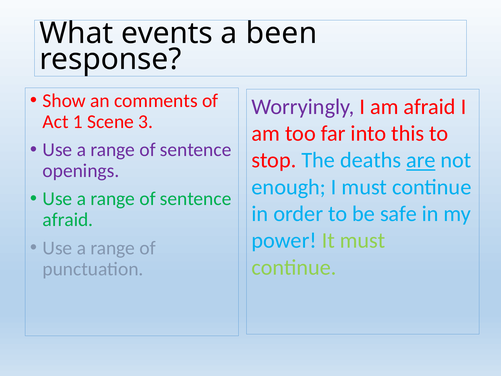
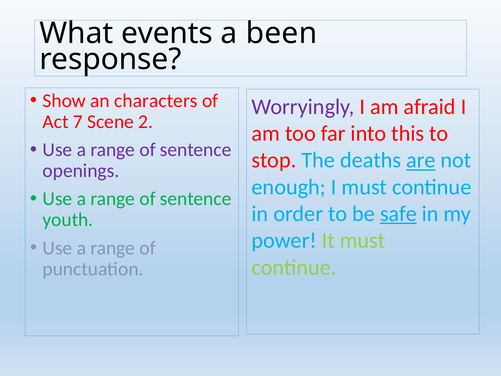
comments: comments -> characters (156, 101)
1: 1 -> 7 (78, 122)
3: 3 -> 2 (146, 122)
safe underline: none -> present (398, 214)
afraid: afraid -> youth (68, 220)
